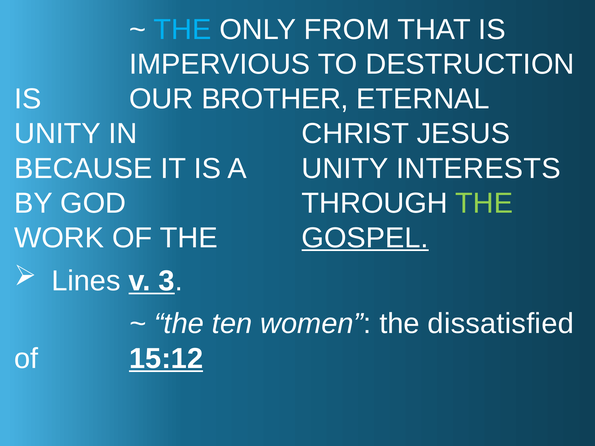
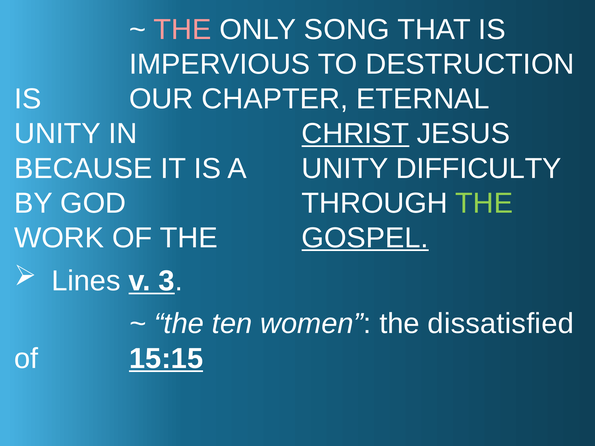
THE colour: light blue -> pink (182, 30)
FROM: FROM -> SONG (347, 30)
BROTHER: BROTHER -> CHAPTER (275, 99)
CHRIST underline: none -> present (355, 134)
INTERESTS: INTERESTS -> DIFFICULTY (479, 169)
15:12: 15:12 -> 15:15 (166, 359)
